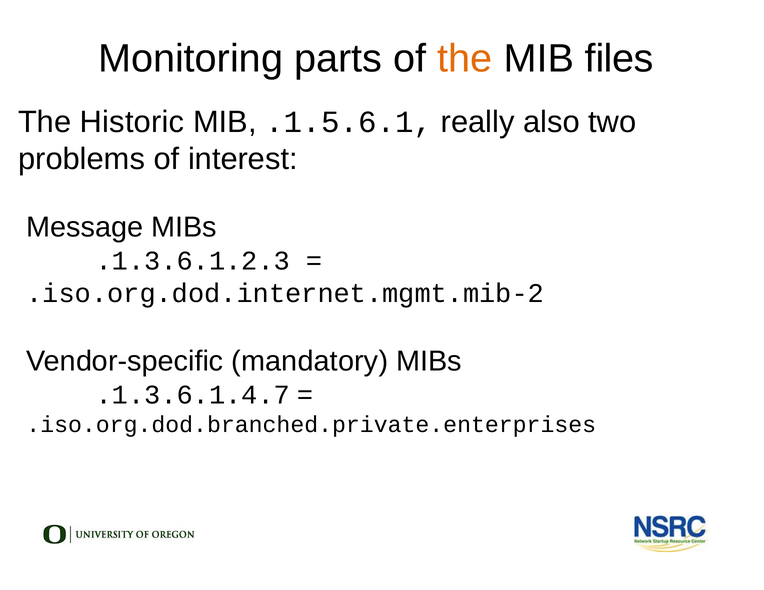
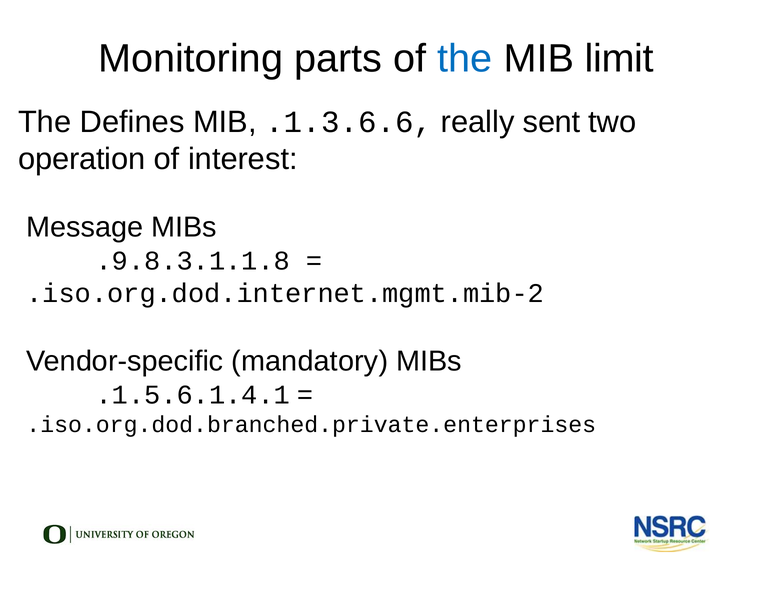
the colour: orange -> blue (465, 59)
files: files -> limit (619, 59)
Historic: Historic -> Defines (132, 122)
.1.5.6.1: .1.5.6.1 -> .1.3.6.6 (349, 122)
also: also -> sent (552, 122)
problems: problems -> operation (82, 159)
.1.3.6.1.2.3: .1.3.6.1.2.3 -> .9.8.3.1.1.8 (193, 261)
.1.3.6.1.4.7: .1.3.6.1.4.7 -> .1.5.6.1.4.1 (193, 395)
